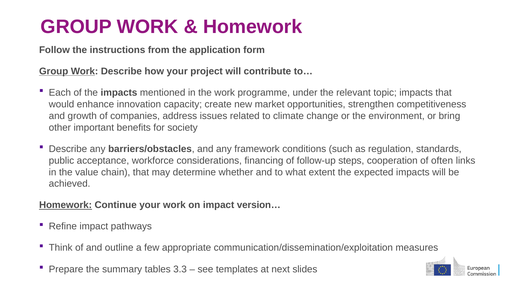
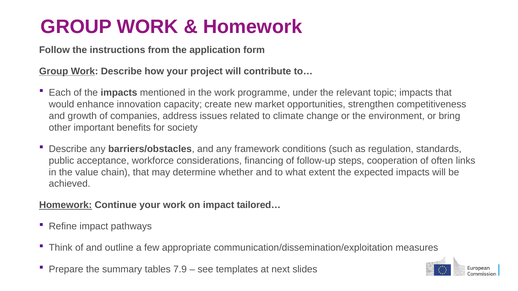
version…: version… -> tailored… (259, 205)
3.3: 3.3 -> 7.9 (180, 269)
